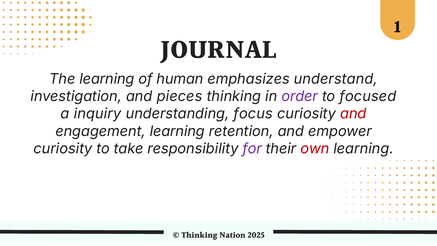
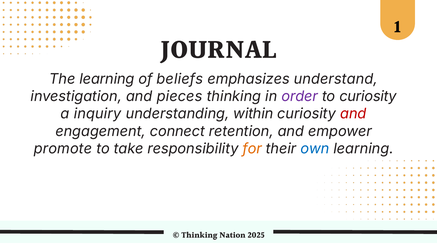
human: human -> beliefs (180, 79)
to focused: focused -> curiosity (368, 96)
focus: focus -> within (253, 114)
engagement learning: learning -> connect (177, 131)
curiosity: curiosity -> promote (63, 149)
for colour: purple -> orange (252, 149)
own colour: red -> blue (315, 149)
